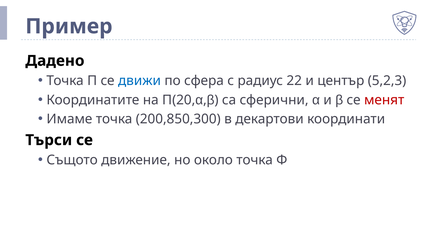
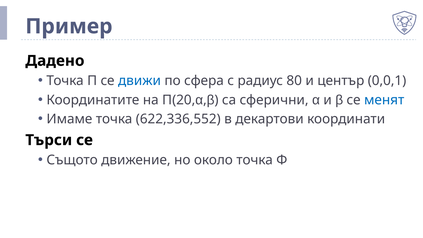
22: 22 -> 80 (294, 81)
5,2,3: 5,2,3 -> 0,0,1 (387, 81)
менят colour: red -> blue (384, 100)
200,850,300: 200,850,300 -> 622,336,552 (178, 119)
